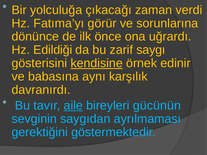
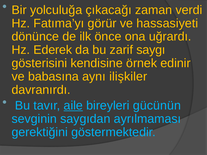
sorunlarına: sorunlarına -> hassasiyeti (167, 23)
Edildiği: Edildiği -> Ederek (53, 50)
kendisine underline: present -> none (97, 63)
karşılık: karşılık -> ilişkiler (128, 77)
